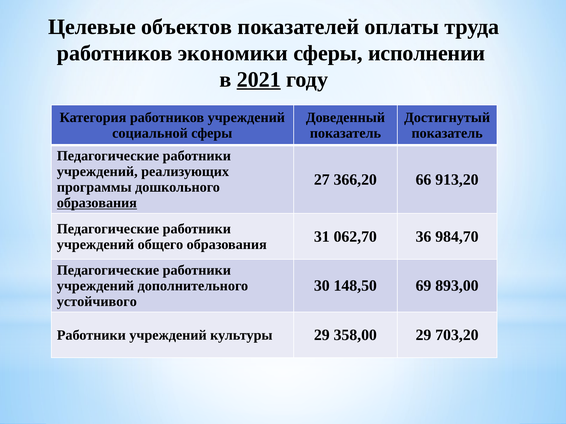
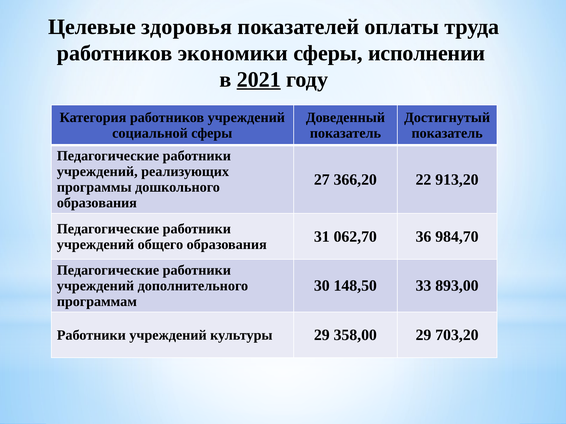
объектов: объектов -> здоровья (187, 27)
66: 66 -> 22 (423, 180)
образования underline: present -> none (97, 203)
69: 69 -> 33 (423, 286)
устойчивого: устойчивого -> программам (97, 302)
